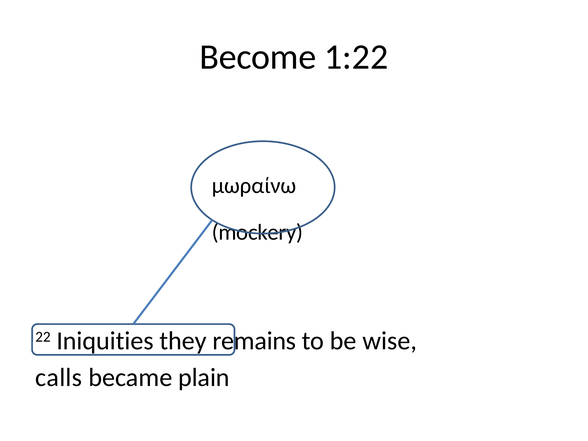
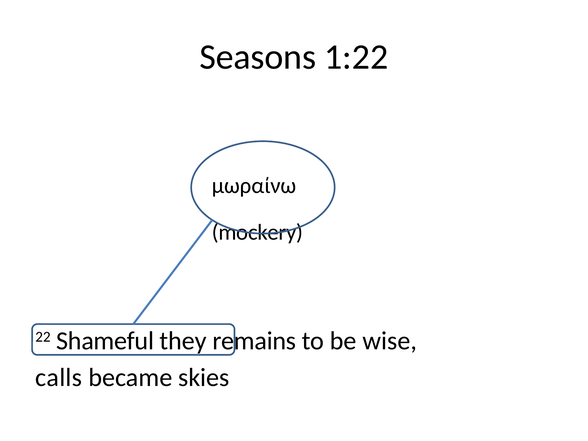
Become: Become -> Seasons (258, 57)
Iniquities: Iniquities -> Shameful (105, 341)
plain: plain -> skies (204, 377)
